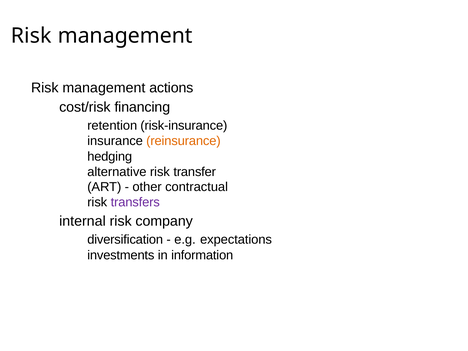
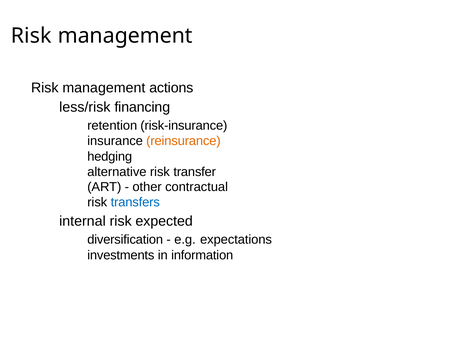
cost/risk: cost/risk -> less/risk (85, 107)
transfers colour: purple -> blue (135, 203)
company: company -> expected (164, 221)
